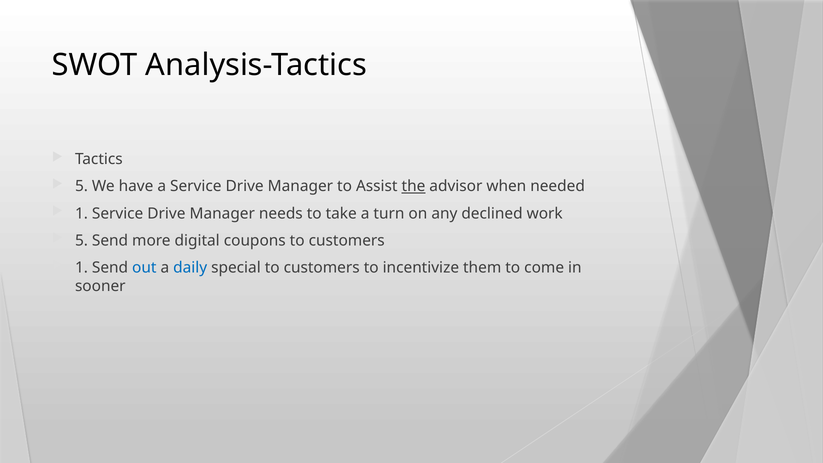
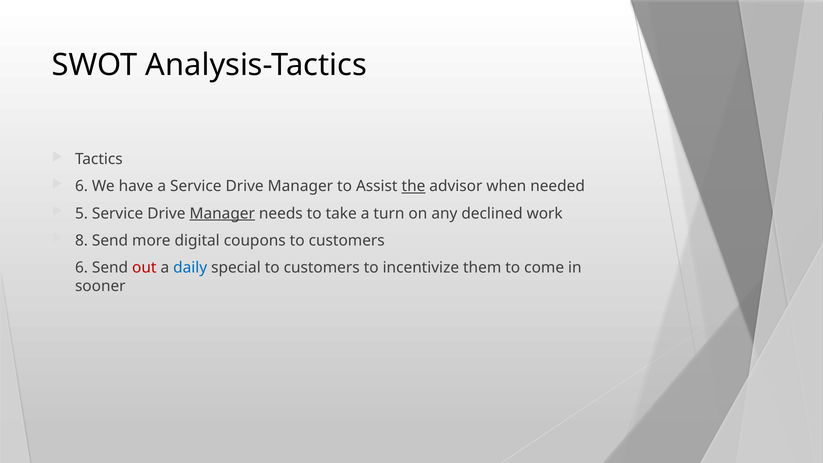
5: 5 -> 6 (82, 186)
1: 1 -> 5 (82, 213)
Manager underline: none -> present (222, 213)
5: 5 -> 8 (82, 241)
1: 1 -> 6 (82, 268)
out colour: blue -> red (144, 268)
